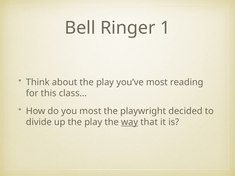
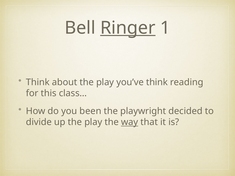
Ringer underline: none -> present (128, 28)
you’ve most: most -> think (157, 82)
you most: most -> been (90, 111)
